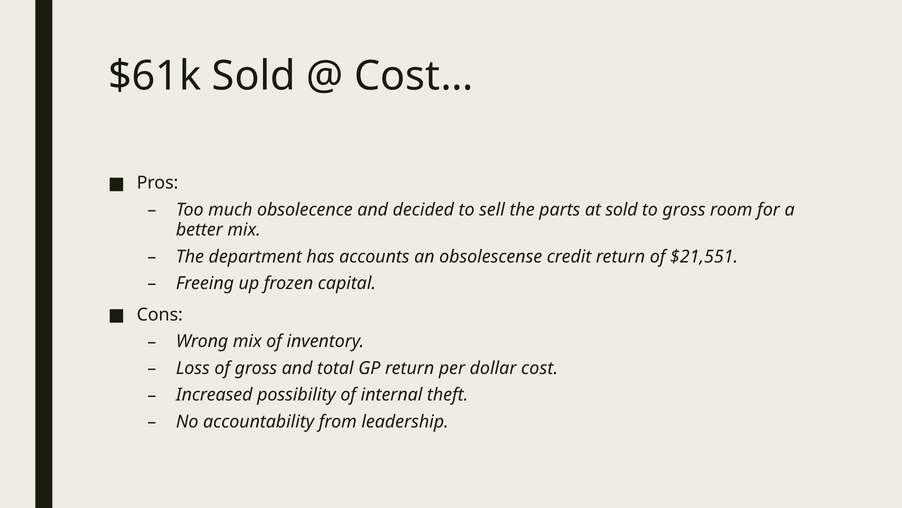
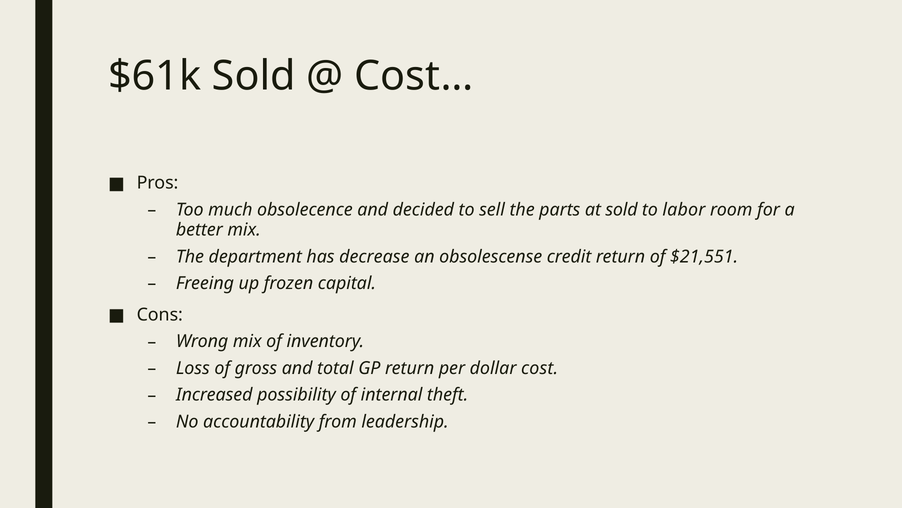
to gross: gross -> labor (684, 209)
accounts: accounts -> decrease (374, 256)
